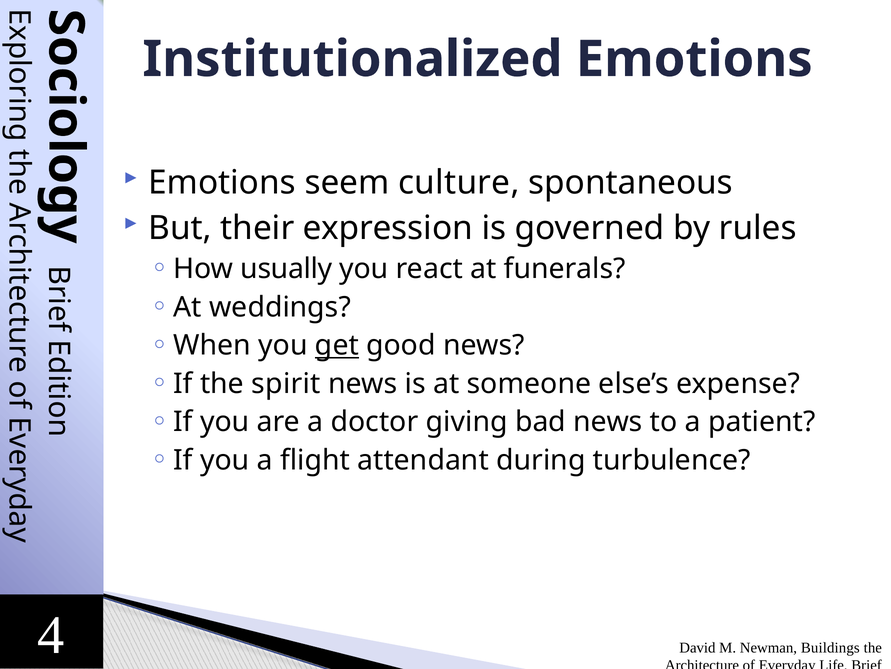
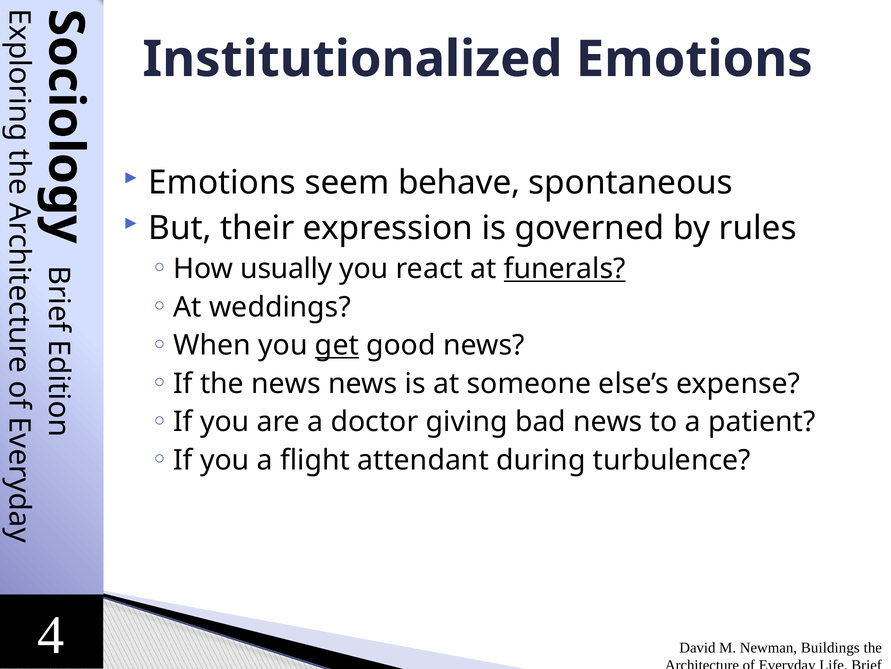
culture: culture -> behave (459, 183)
funerals underline: none -> present (565, 269)
the spirit: spirit -> news (286, 383)
